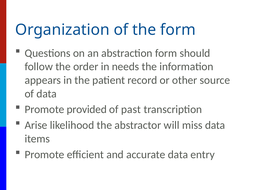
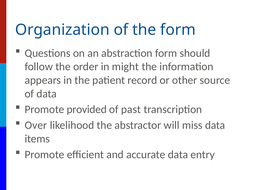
needs: needs -> might (125, 67)
Arise: Arise -> Over (36, 125)
